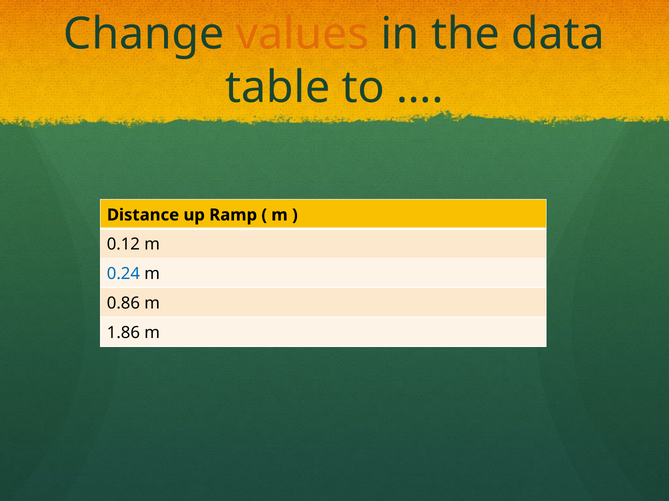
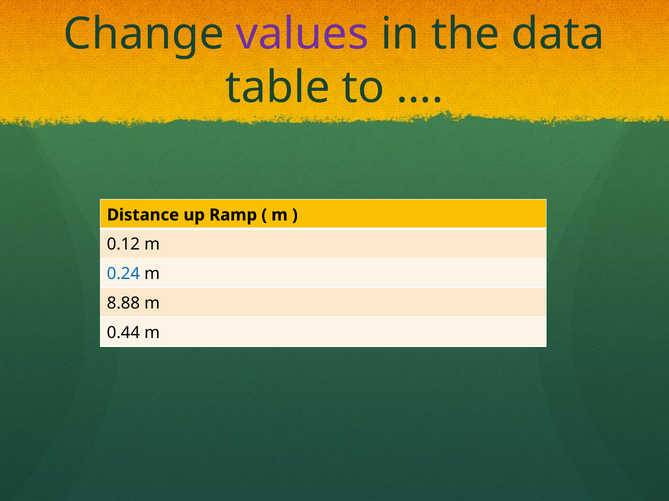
values colour: orange -> purple (302, 34)
0.86: 0.86 -> 8.88 (123, 304)
1.86: 1.86 -> 0.44 (123, 333)
